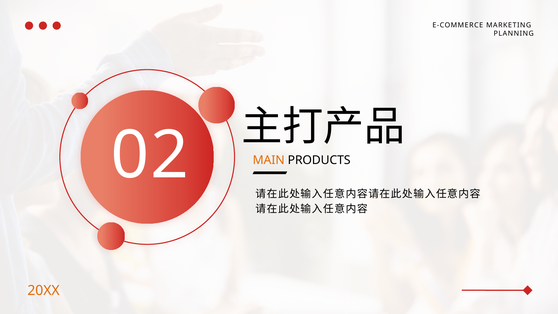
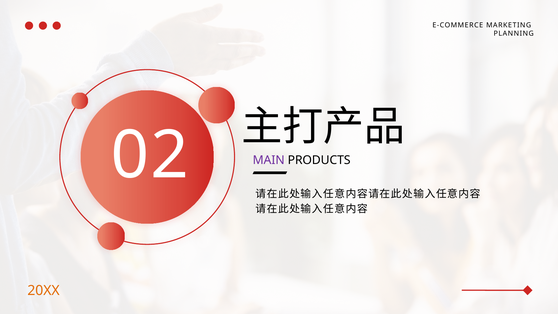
MAIN colour: orange -> purple (269, 160)
